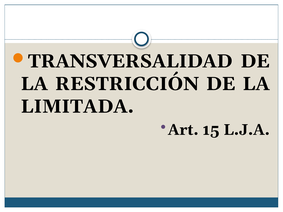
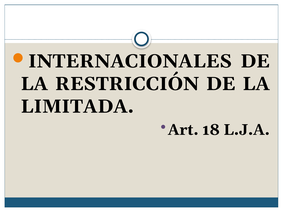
TRANSVERSALIDAD: TRANSVERSALIDAD -> INTERNACIONALES (130, 61)
15: 15 -> 18 (211, 130)
